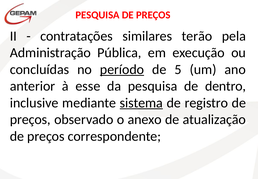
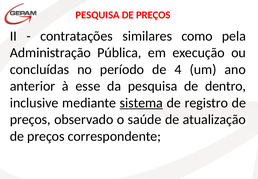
terão: terão -> como (197, 36)
período underline: present -> none (122, 69)
5: 5 -> 4 (178, 69)
anexo: anexo -> saúde (145, 119)
